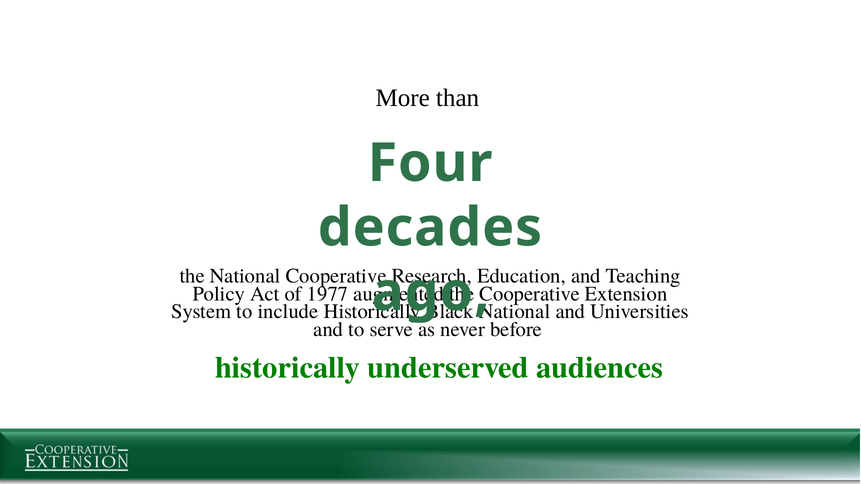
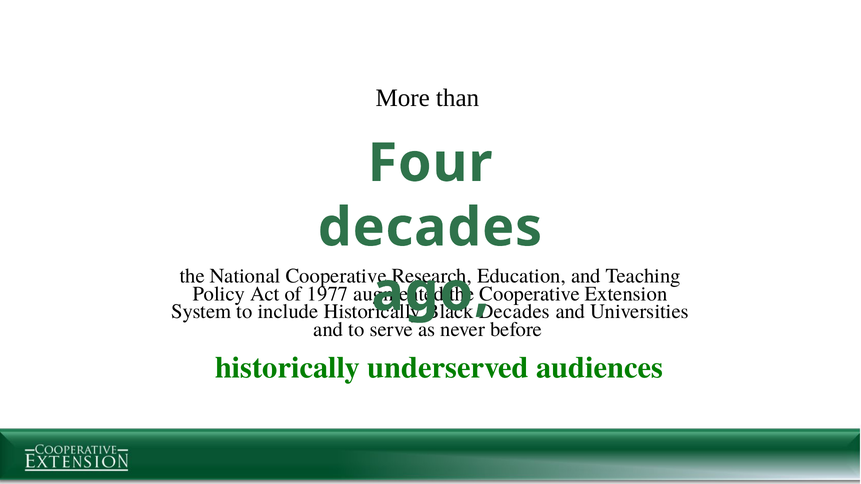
National: National -> Decades (514, 312)
